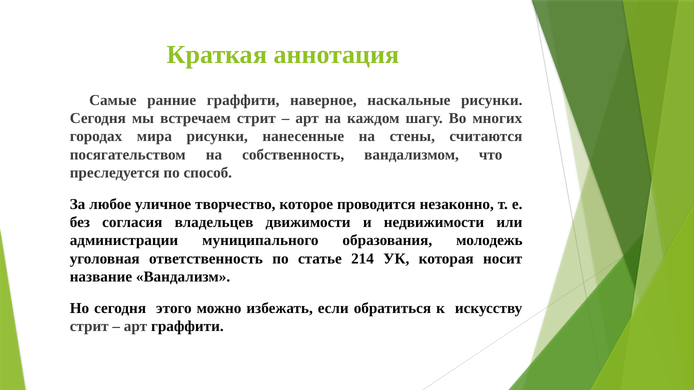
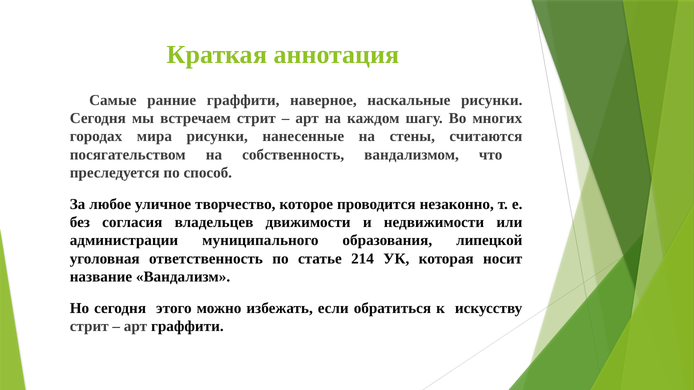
молодежь: молодежь -> липецкой (489, 241)
